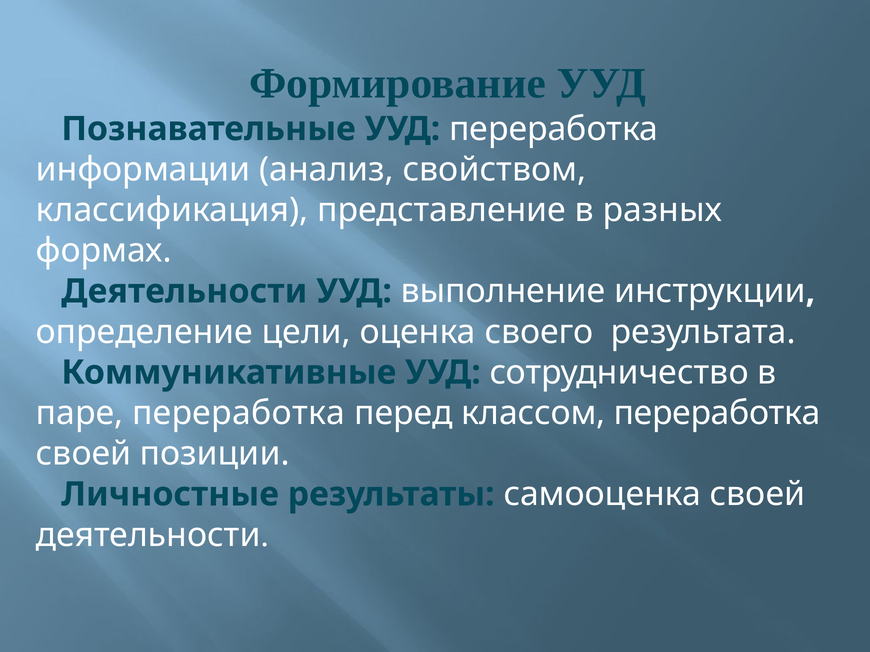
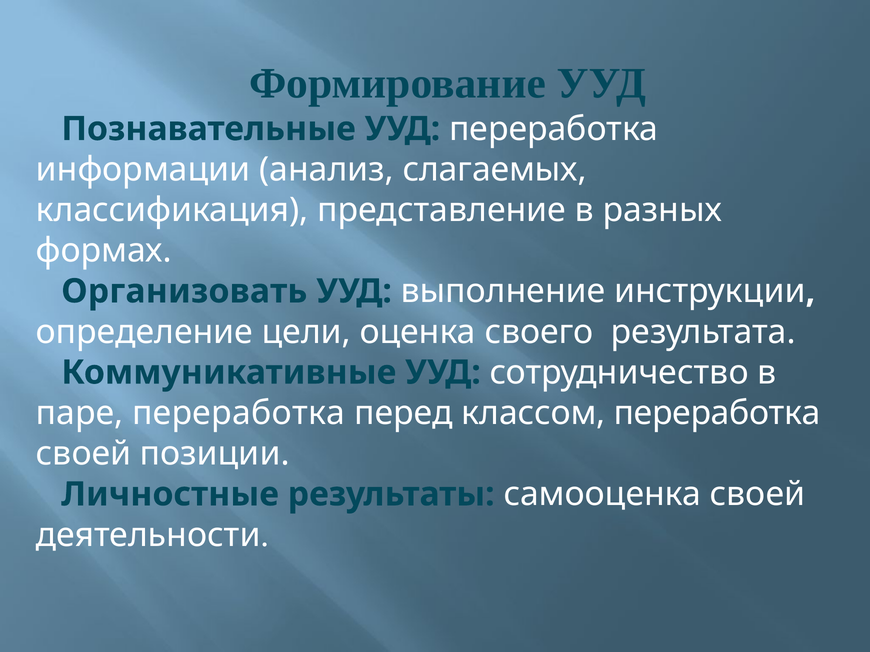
свойством: свойством -> слагаемых (495, 170)
Деятельности: Деятельности -> Организовать (184, 292)
